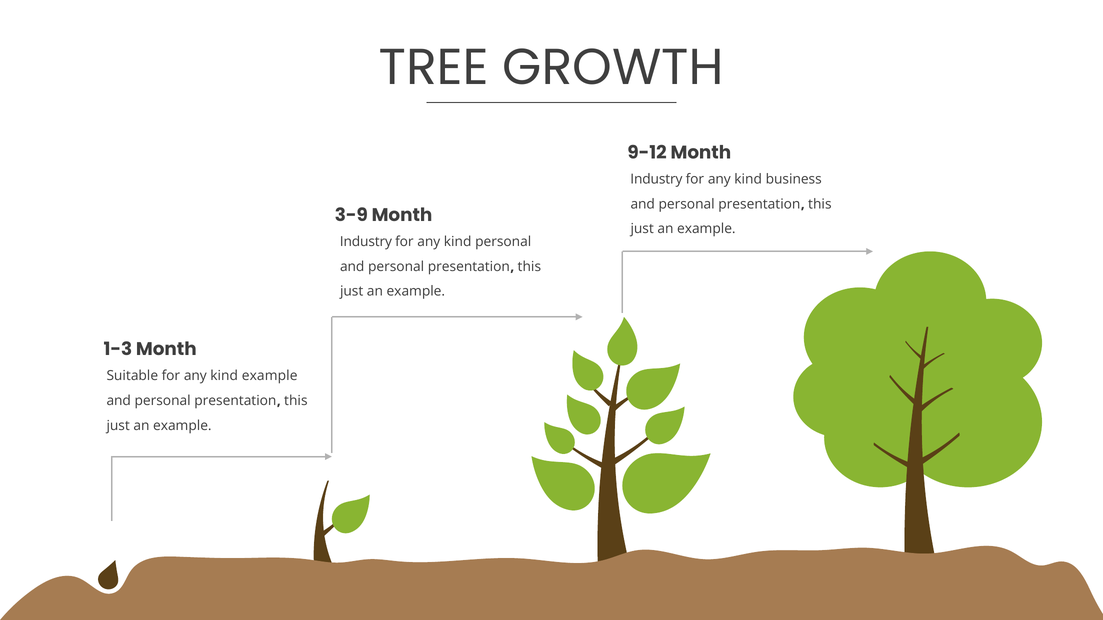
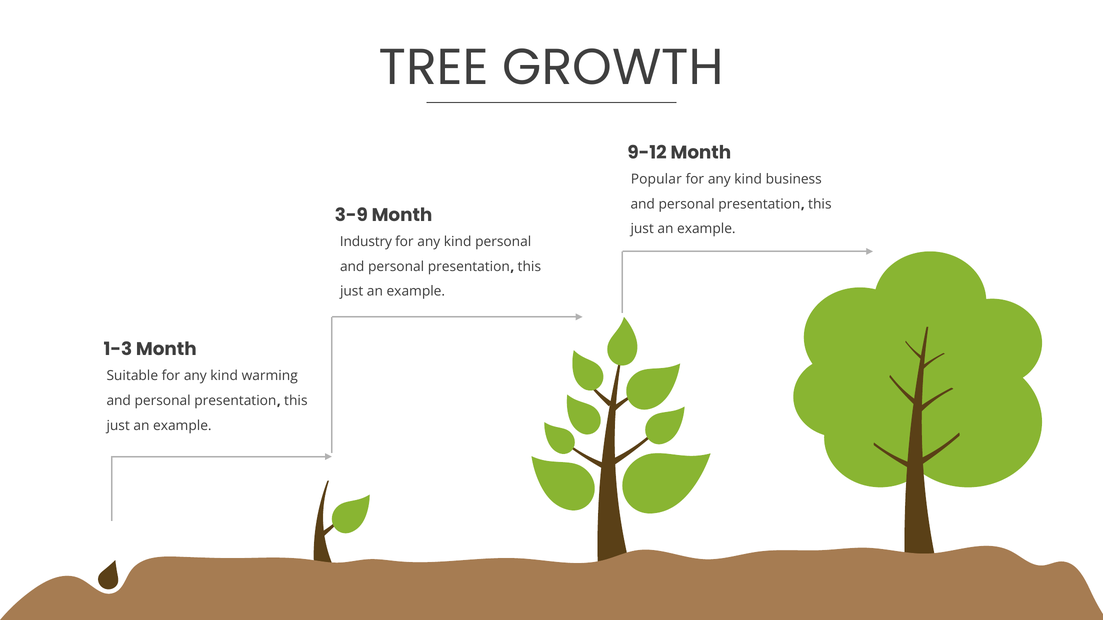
Industry: Industry -> Popular (656, 179)
kind example: example -> warming (270, 376)
